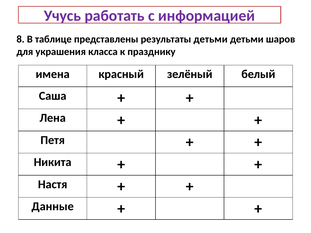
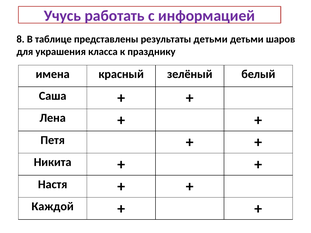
Данные: Данные -> Каждой (53, 207)
